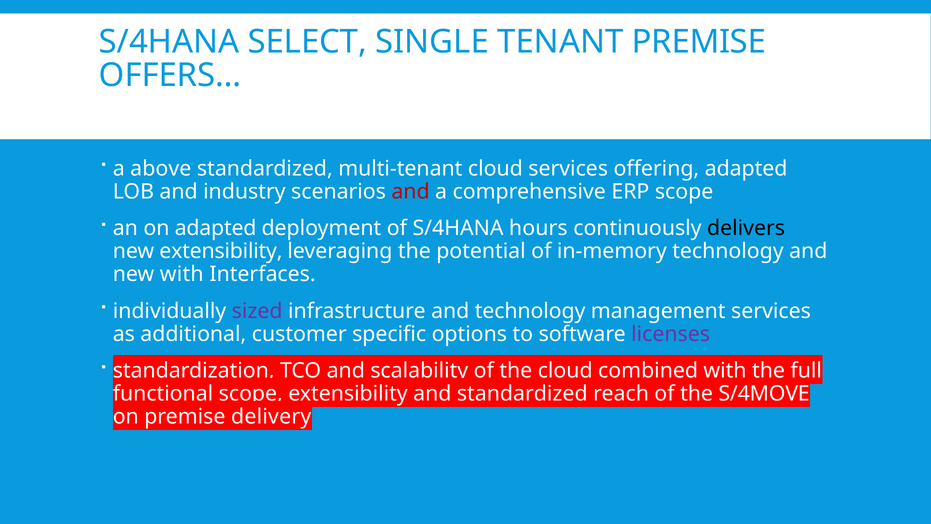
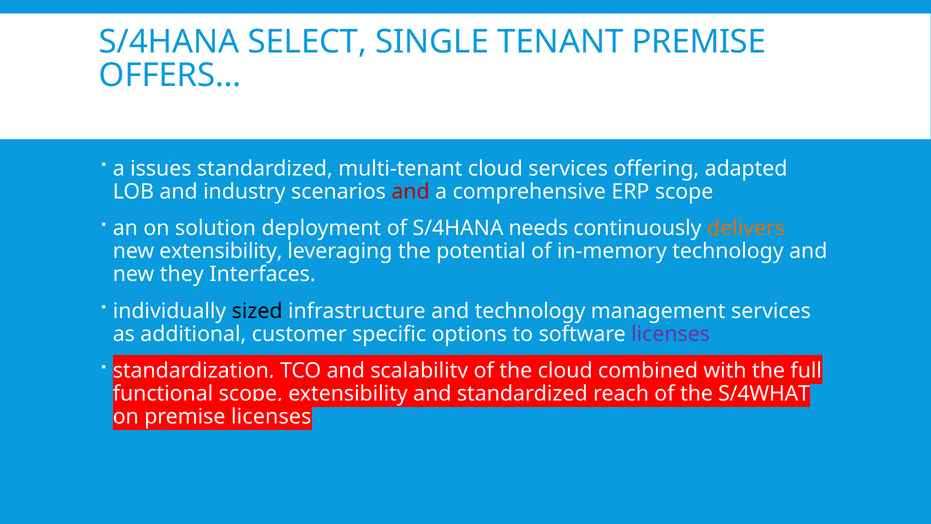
above: above -> issues (161, 168)
on adapted: adapted -> solution (215, 228)
hours: hours -> needs (538, 228)
delivers colour: black -> orange (746, 228)
new with: with -> they (182, 274)
sized colour: purple -> black (257, 311)
S/4MOVE: S/4MOVE -> S/4WHAT (764, 394)
premise delivery: delivery -> licenses (271, 417)
